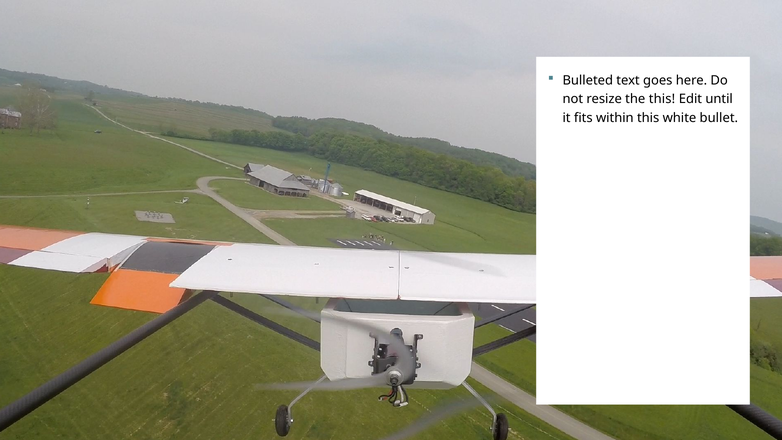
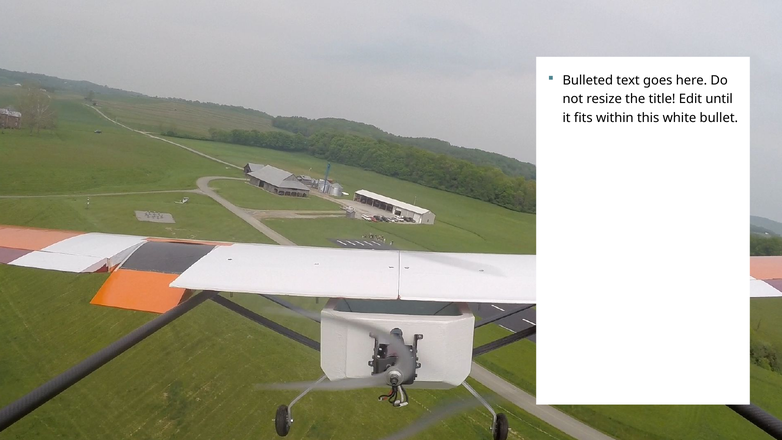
the this: this -> title (662, 99)
